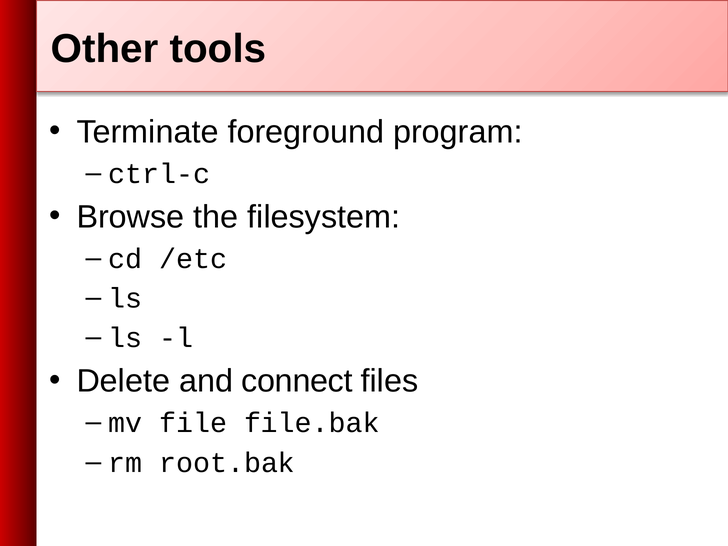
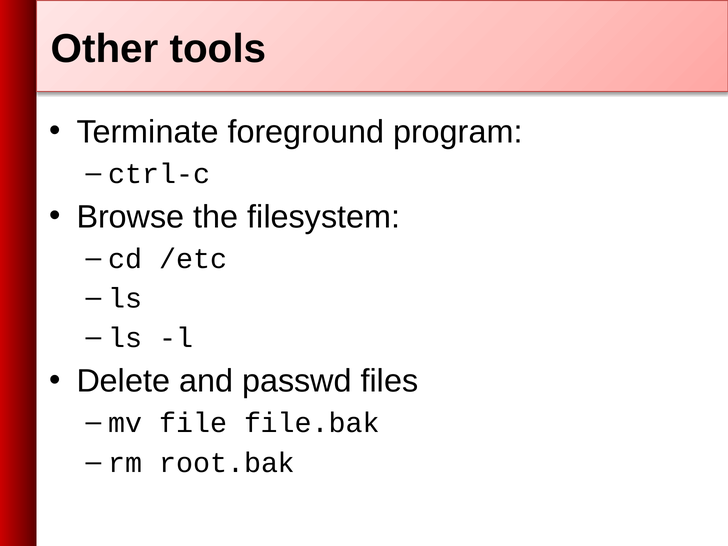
connect: connect -> passwd (297, 381)
